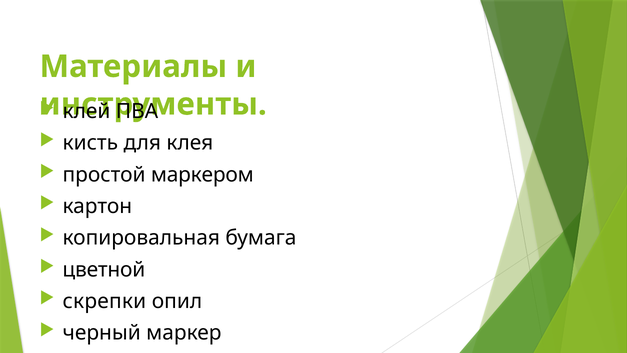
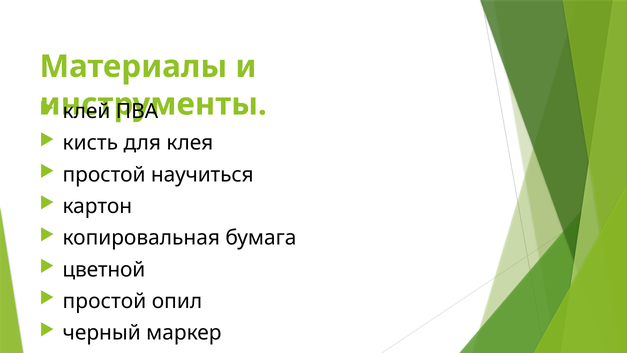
маркером: маркером -> научиться (202, 175)
скрепки: скрепки -> простой (104, 301)
